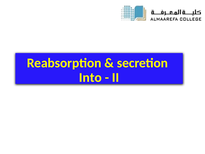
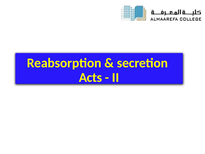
Into: Into -> Acts (90, 77)
